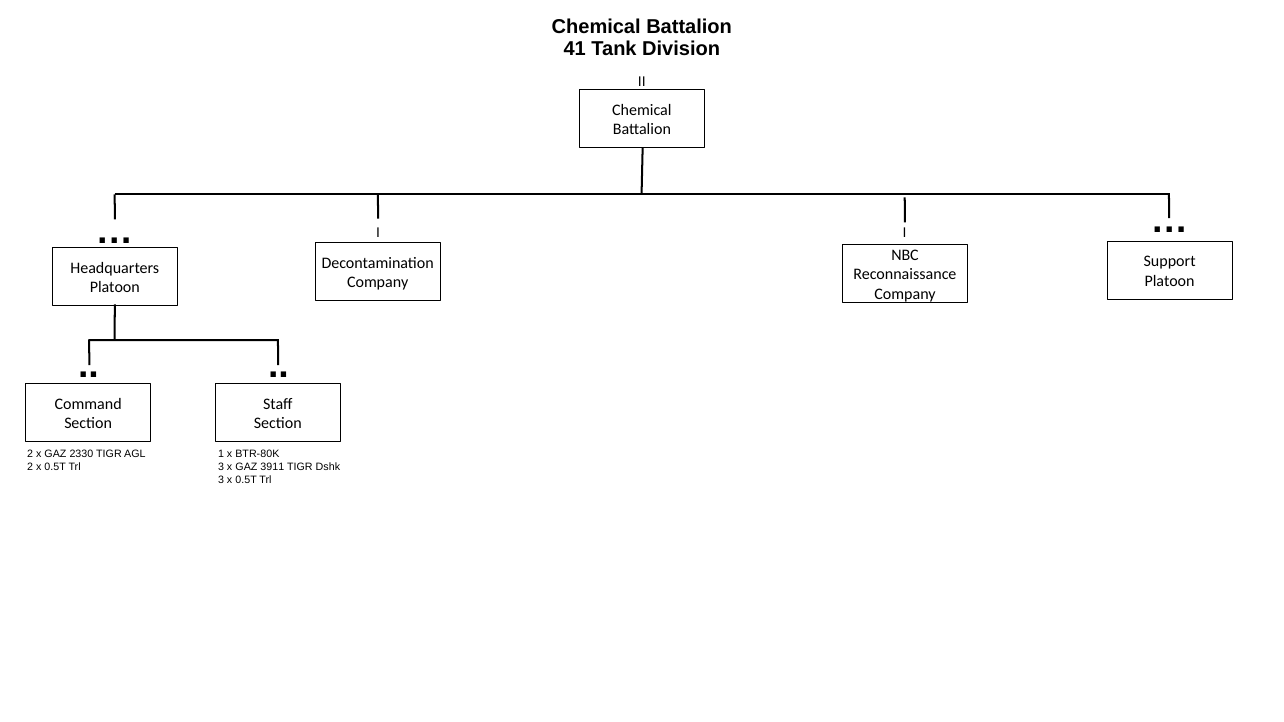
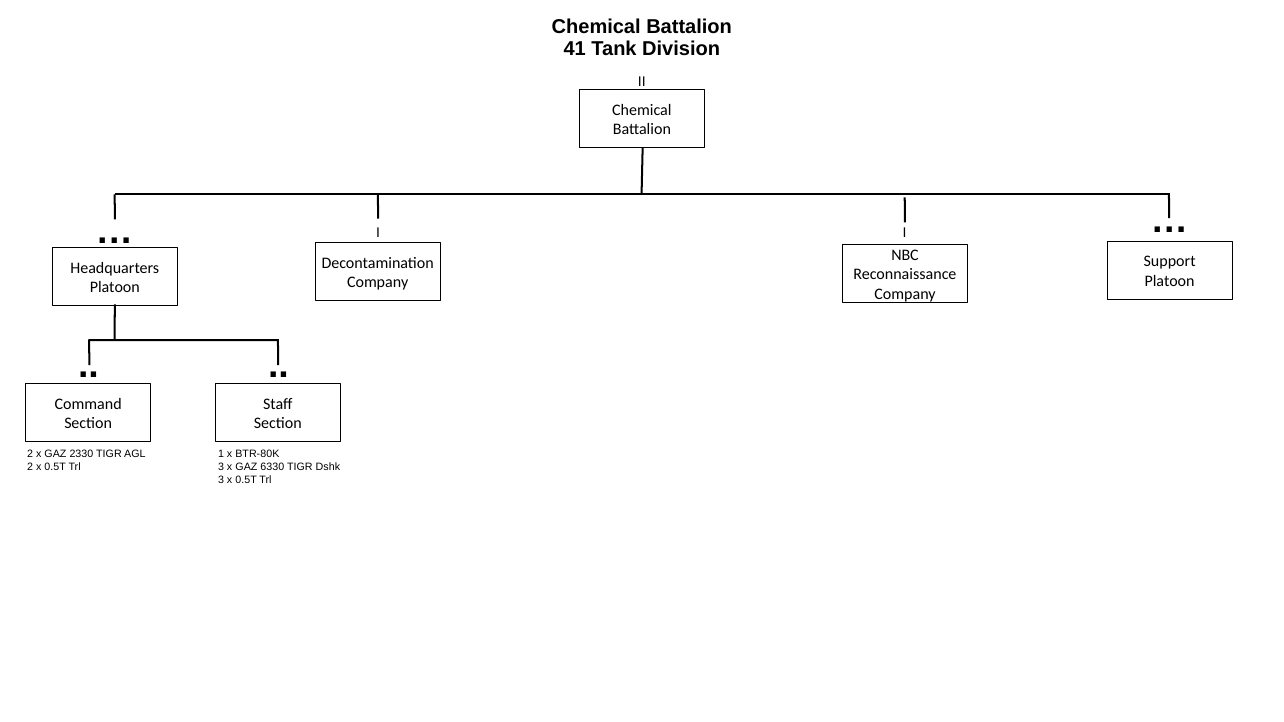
3911: 3911 -> 6330 (272, 467)
